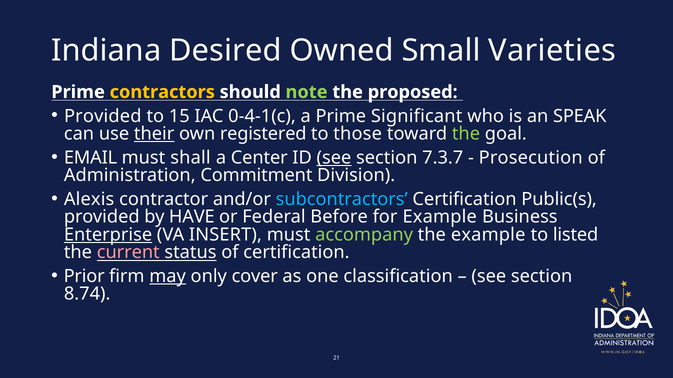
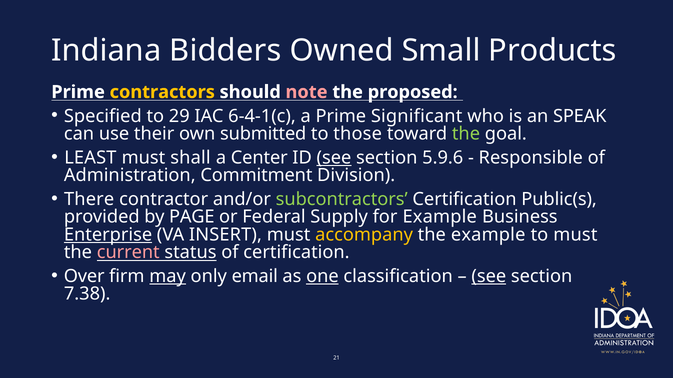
Desired: Desired -> Bidders (225, 51)
Varieties: Varieties -> Products (552, 51)
note colour: light green -> pink (307, 92)
Provided: Provided -> Specified (103, 116)
15: 15 -> 29 (179, 116)
0-4-1(c: 0-4-1(c -> 6-4-1(c (262, 116)
their underline: present -> none (154, 134)
registered: registered -> submitted (263, 134)
EMAIL: EMAIL -> LEAST (90, 158)
7.3.7: 7.3.7 -> 5.9.6 (443, 158)
Prosecution: Prosecution -> Responsible (531, 158)
Alexis: Alexis -> There (89, 200)
subcontractors colour: light blue -> light green (342, 200)
HAVE: HAVE -> PAGE (192, 217)
Before: Before -> Supply (339, 217)
accompany colour: light green -> yellow (364, 235)
to listed: listed -> must (575, 235)
Prior: Prior -> Over (84, 277)
cover: cover -> email (255, 277)
one underline: none -> present (322, 277)
see underline: none -> present (489, 277)
8.74: 8.74 -> 7.38 (87, 294)
